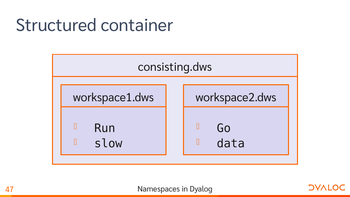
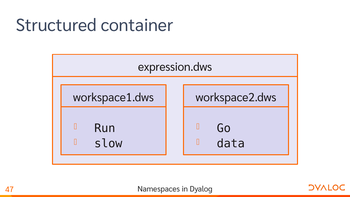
consisting.dws: consisting.dws -> expression.dws (175, 67)
